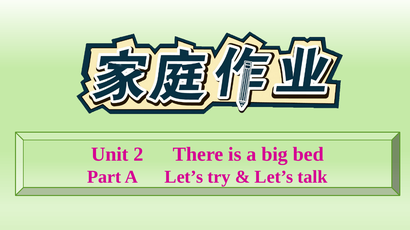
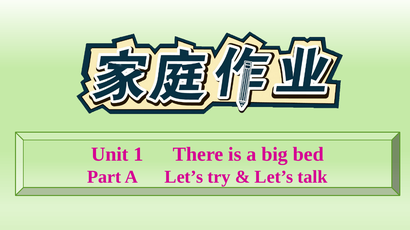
2: 2 -> 1 (139, 155)
